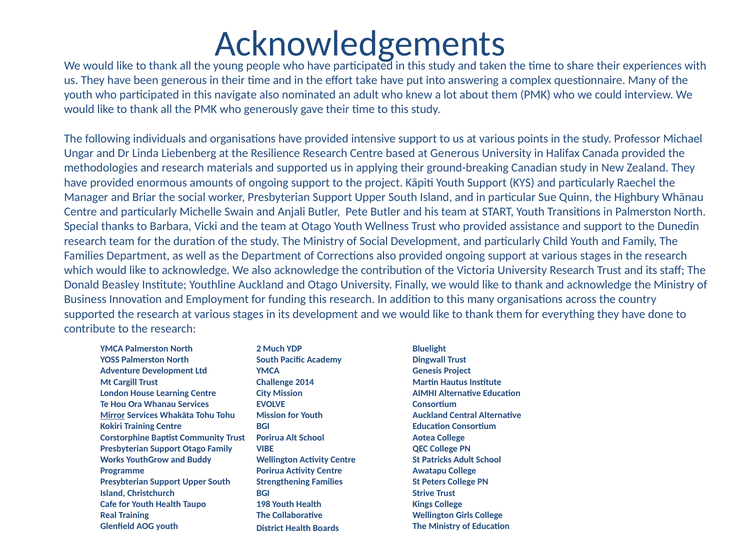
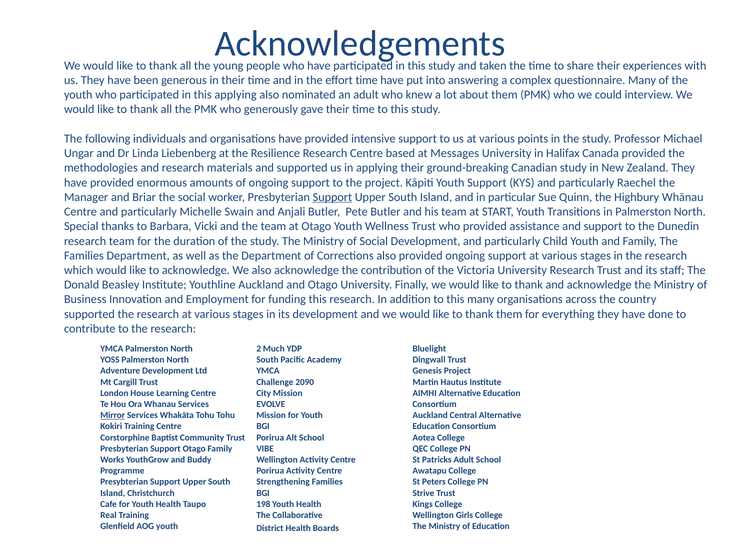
effort take: take -> time (367, 80)
this navigate: navigate -> applying (236, 95)
at Generous: Generous -> Messages (455, 153)
Support underline: none -> present (332, 197)
2014: 2014 -> 2090 (305, 382)
